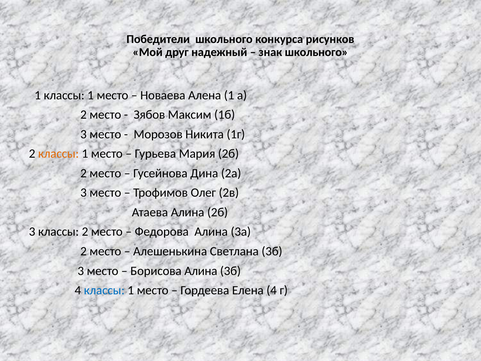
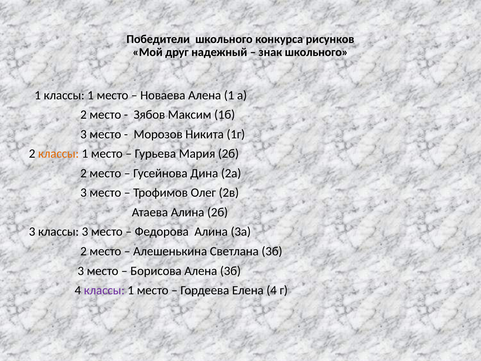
классы 2: 2 -> 3 (85, 232)
Борисова Алина: Алина -> Алена (201, 271)
классы colour: blue -> purple (104, 290)
